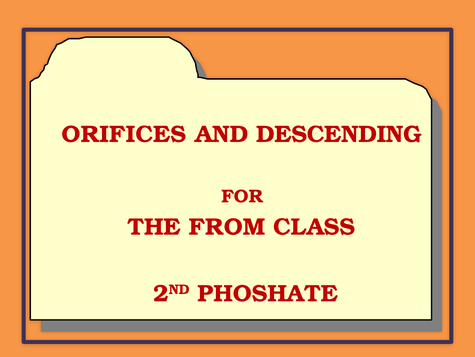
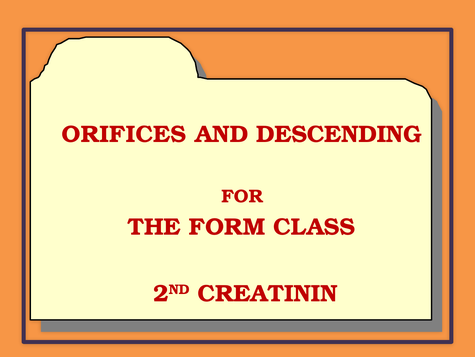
FROM: FROM -> FORM (227, 226)
PHOSHATE: PHOSHATE -> CREATININ (268, 293)
